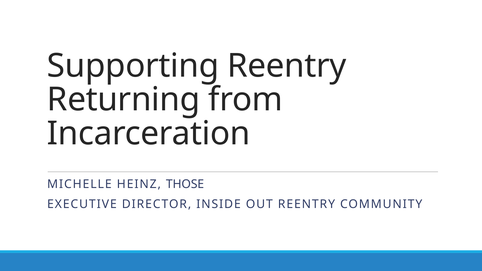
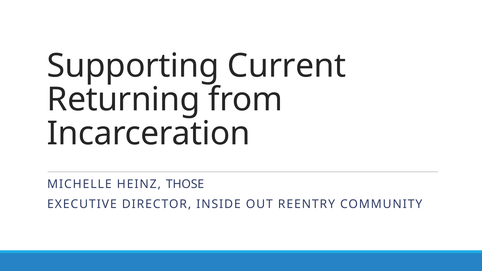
Supporting Reentry: Reentry -> Current (287, 66)
